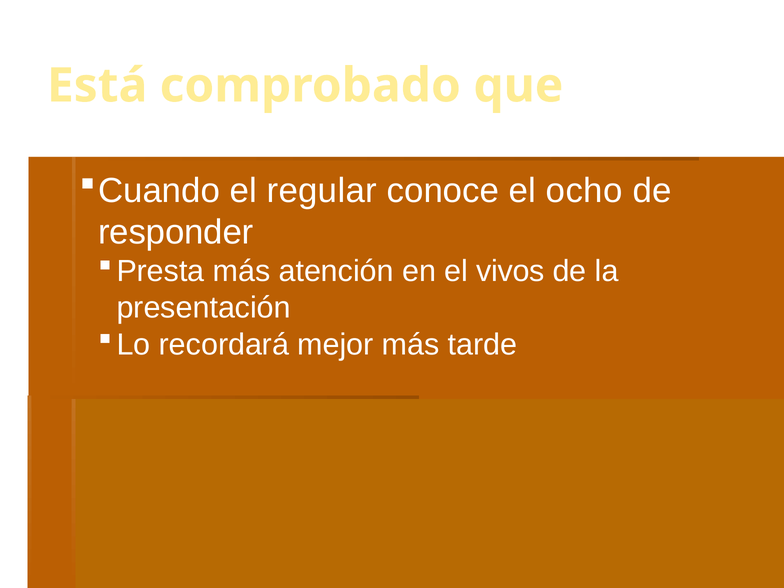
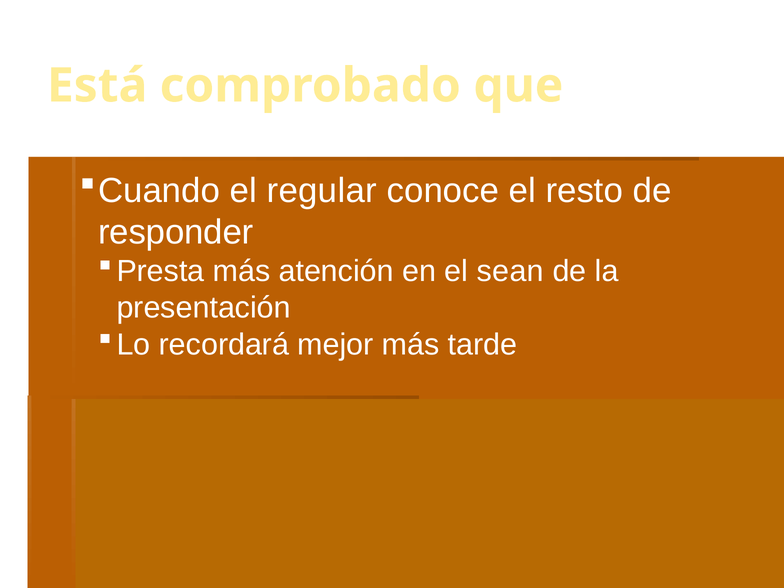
ocho: ocho -> resto (584, 191)
vivos: vivos -> sean (510, 271)
